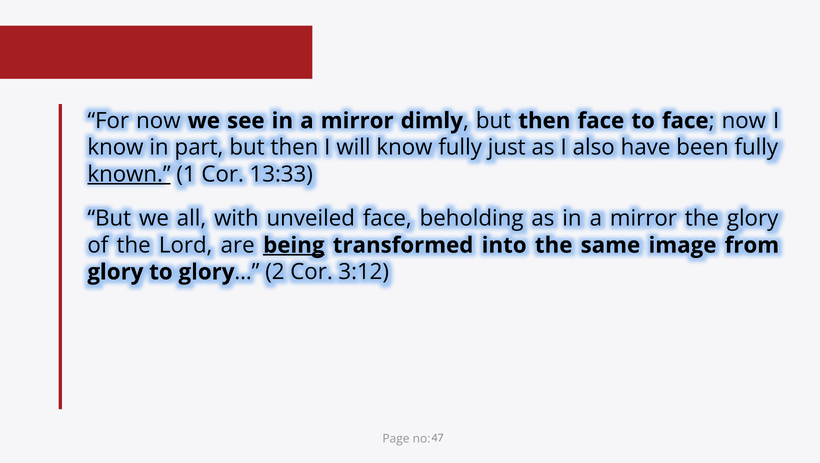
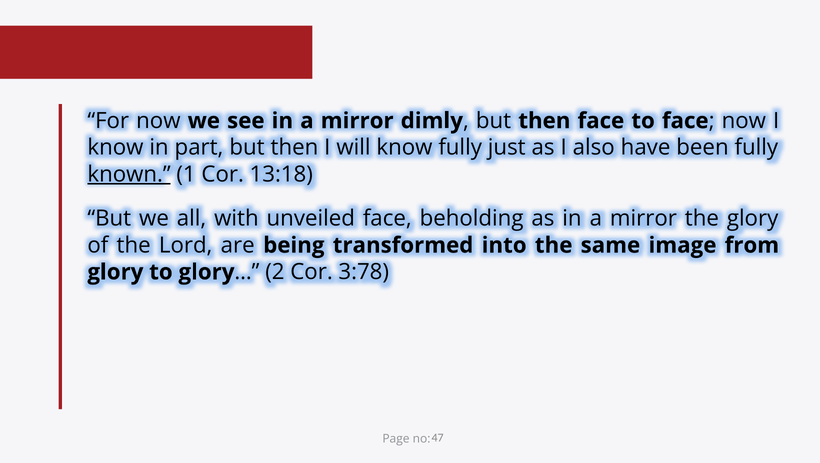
13:33: 13:33 -> 13:18 (281, 174)
being underline: present -> none (294, 245)
3:12: 3:12 -> 3:78 (364, 272)
